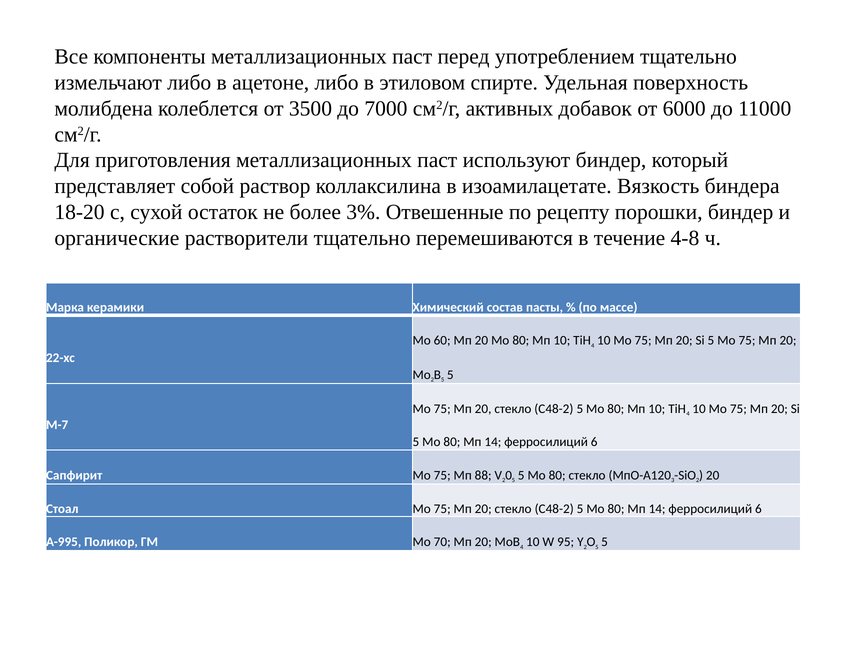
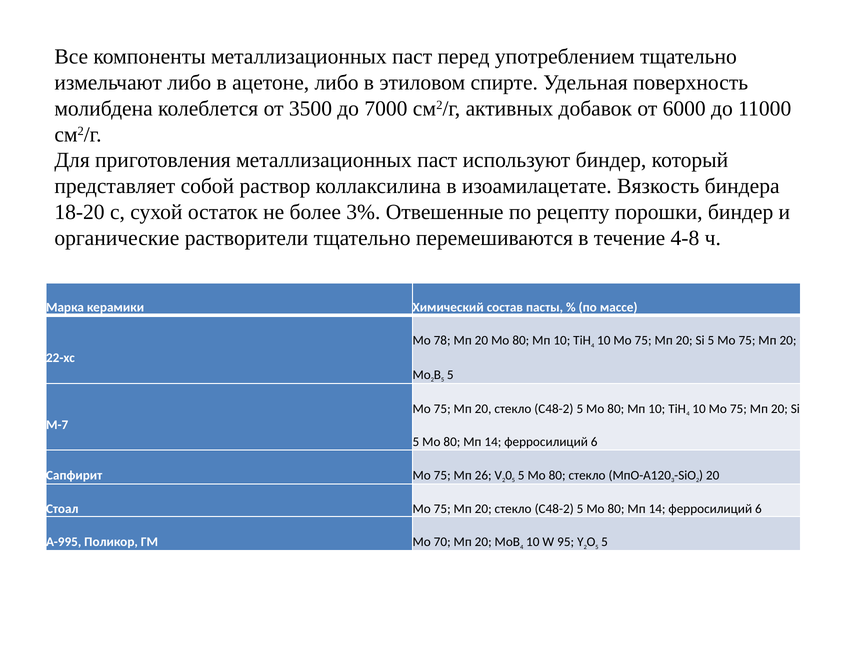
60: 60 -> 78 (442, 340)
88: 88 -> 26 (483, 475)
